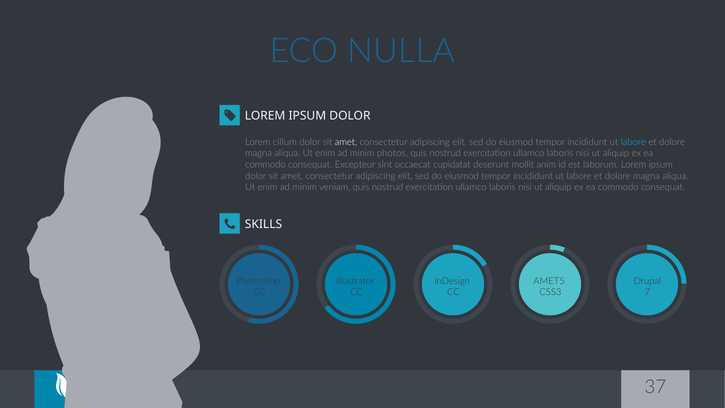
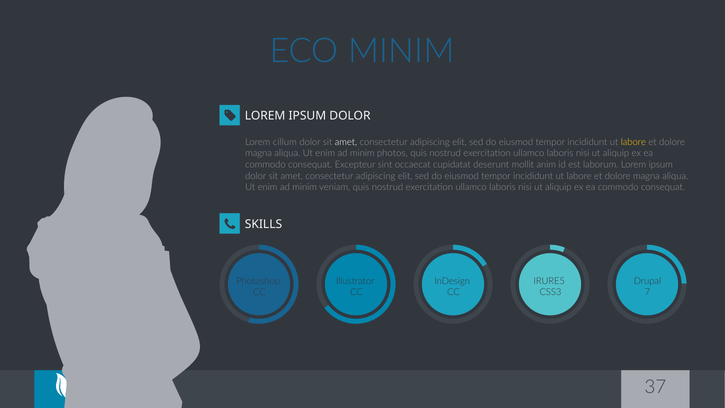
ECO NULLA: NULLA -> MINIM (401, 51)
labore colour: light blue -> yellow (633, 142)
AMET5: AMET5 -> IRURE5 (549, 281)
